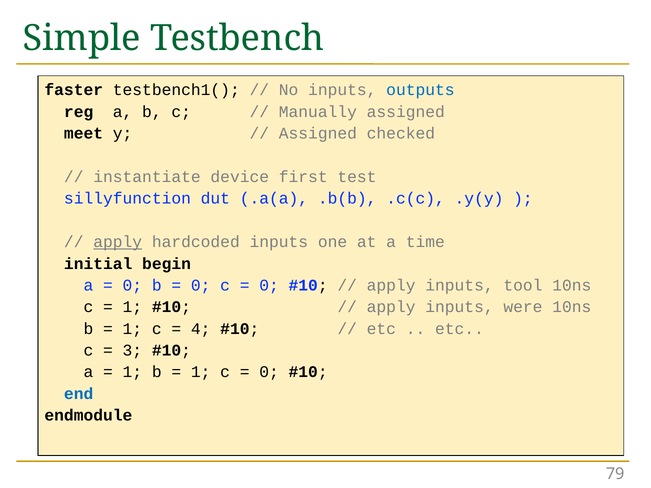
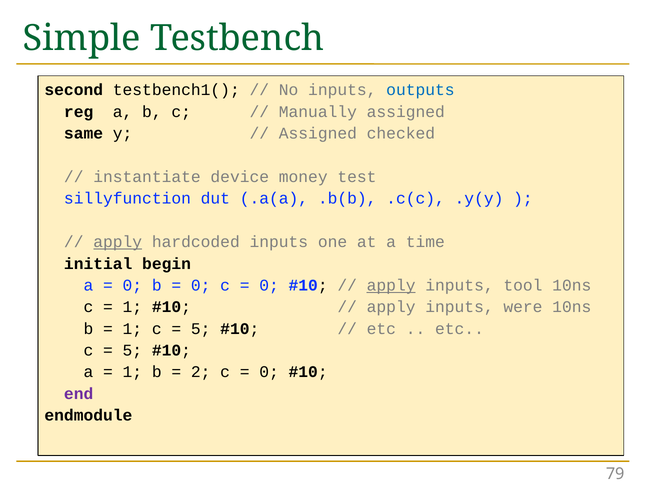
faster: faster -> second (74, 90)
meet: meet -> same (84, 134)
first: first -> money (303, 177)
apply underline: none -> present (391, 285)
4: 4 -> 5 (201, 329)
3: 3 -> 5 (132, 351)
1: 1 -> 2 (201, 372)
end colour: blue -> purple (79, 394)
